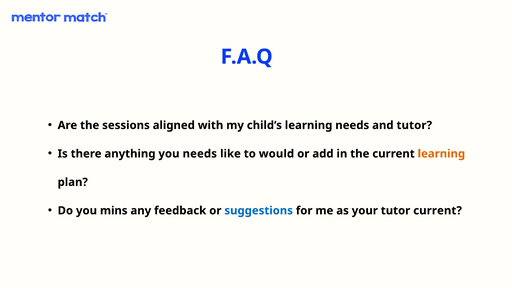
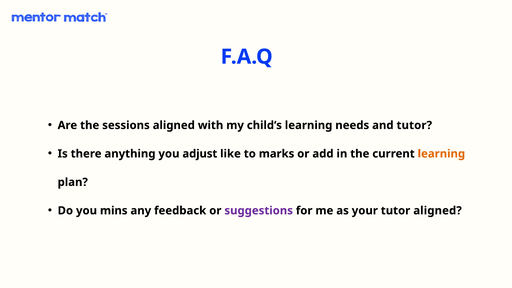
you needs: needs -> adjust (200, 154)
would: would -> marks (277, 154)
suggestions colour: blue -> purple (259, 211)
tutor current: current -> aligned (438, 211)
